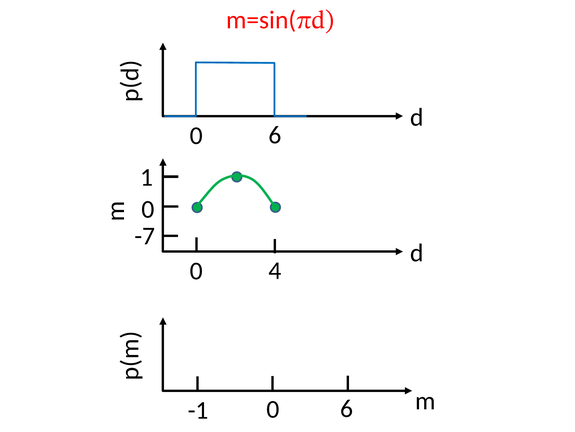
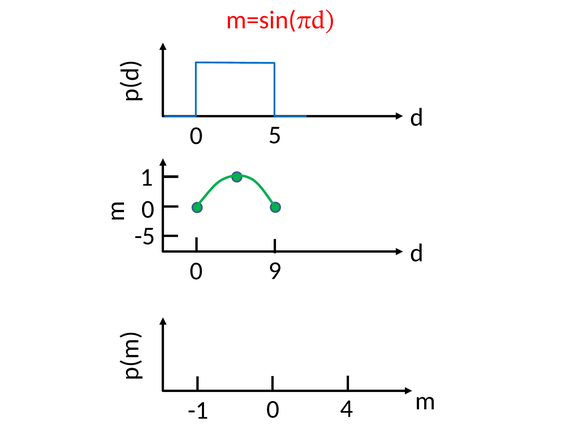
0 6: 6 -> 5 (275, 135)
-7: -7 -> -5 (145, 236)
4: 4 -> 9 (275, 270)
-1 6: 6 -> 4 (347, 408)
